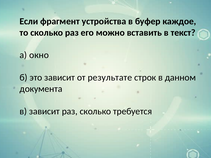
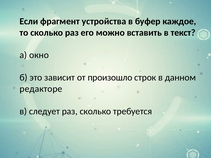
результате: результате -> произошло (110, 78)
документа: документа -> редакторе (41, 89)
в зависит: зависит -> следует (44, 111)
